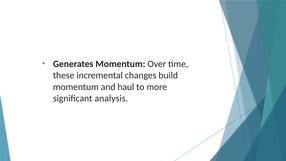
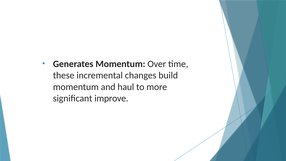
analysis: analysis -> improve (111, 98)
